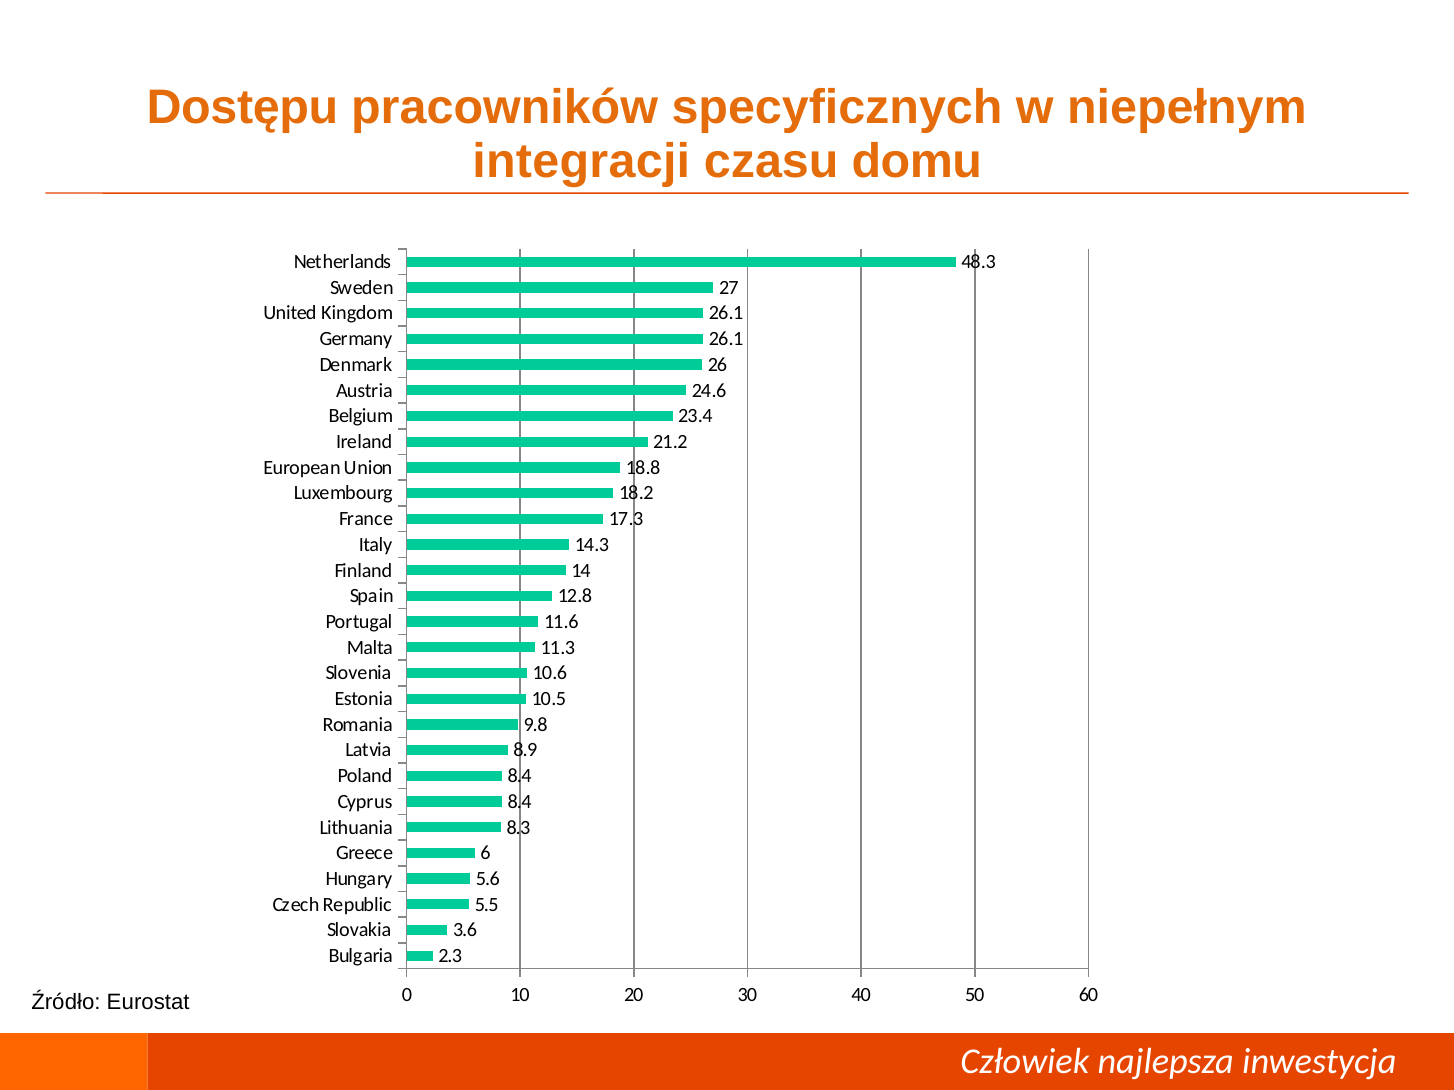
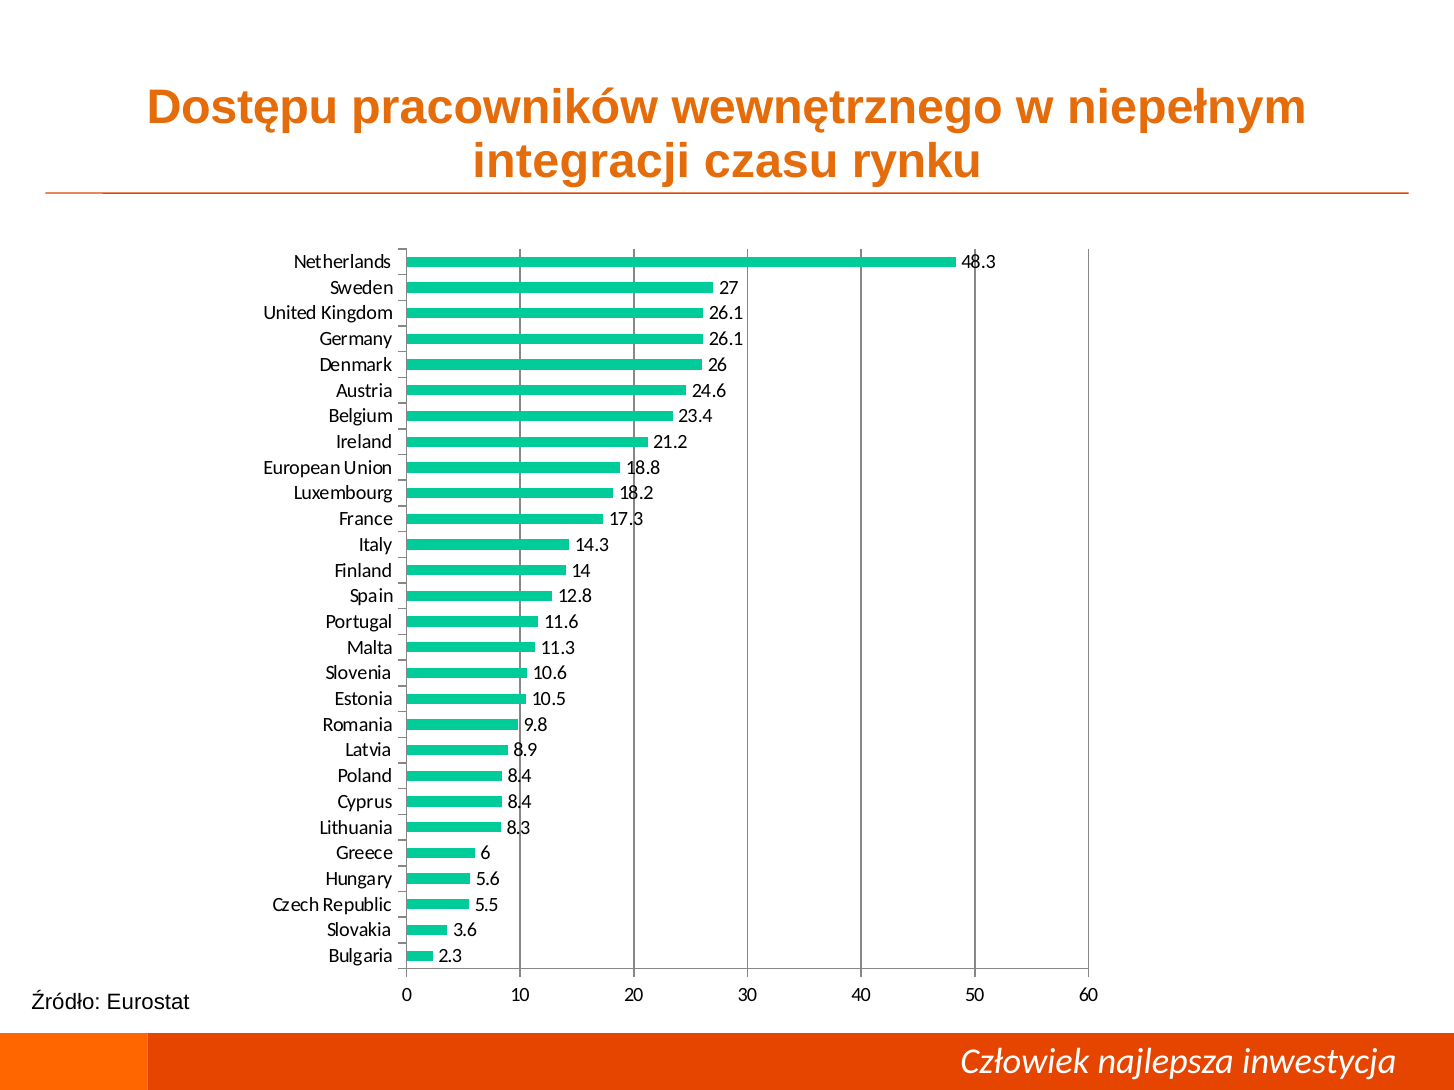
specyficznych: specyficznych -> wewnętrznego (837, 107)
domu: domu -> rynku (917, 162)
